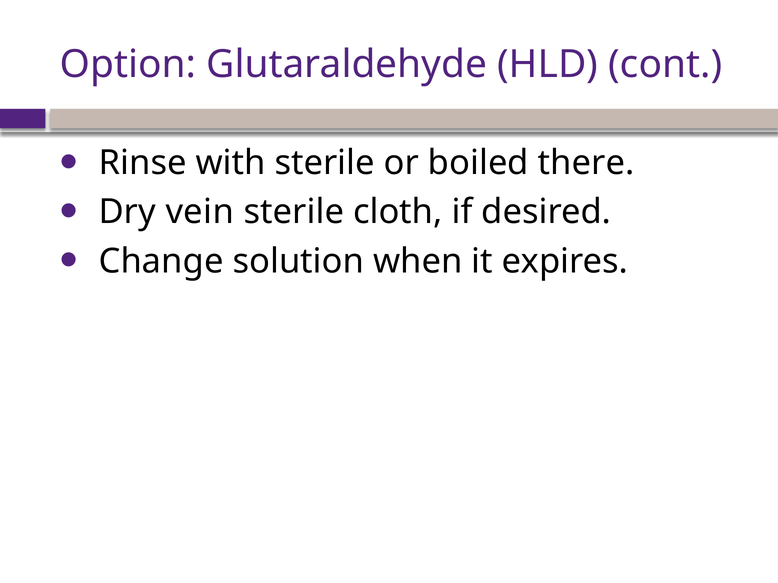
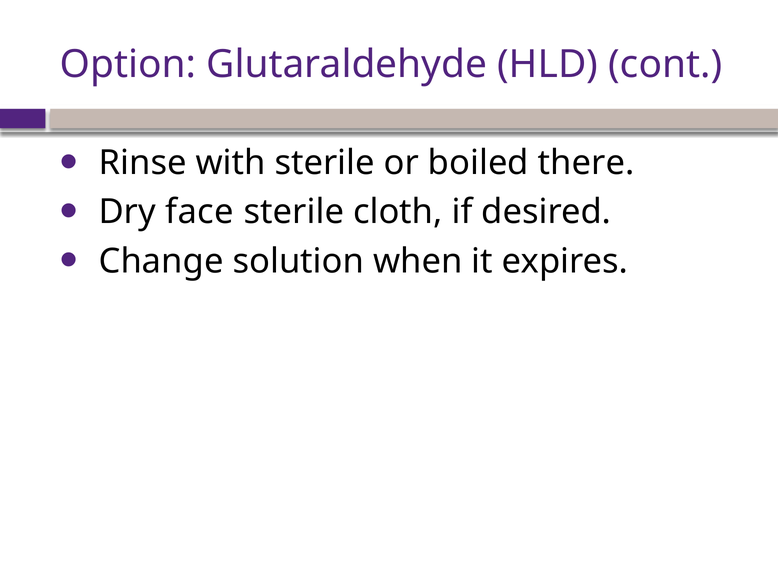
vein: vein -> face (200, 212)
